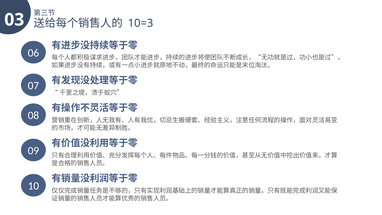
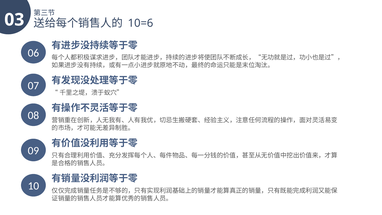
10=3: 10=3 -> 10=6 (141, 23)
